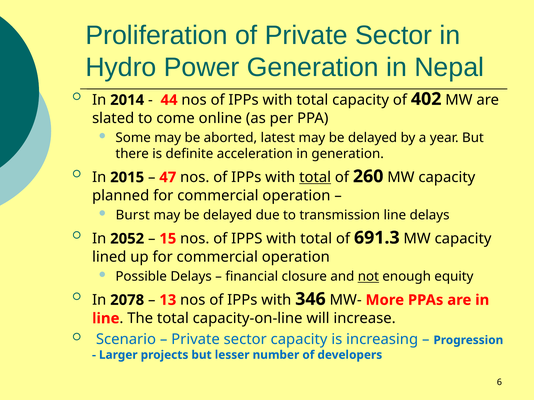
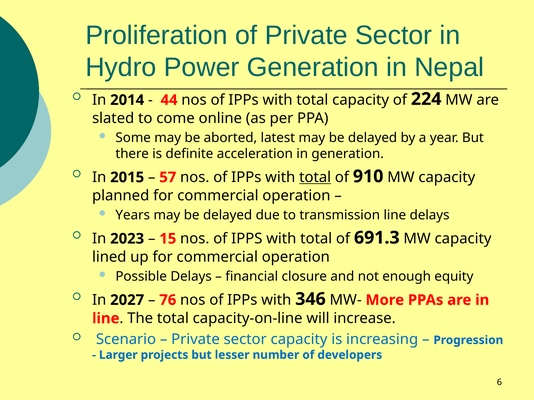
402: 402 -> 224 (426, 99)
47: 47 -> 57 (168, 178)
260: 260 -> 910 (368, 177)
Burst: Burst -> Years (133, 215)
2052: 2052 -> 2023 (127, 239)
not underline: present -> none (368, 277)
2078: 2078 -> 2027 (127, 300)
13: 13 -> 76 (168, 300)
